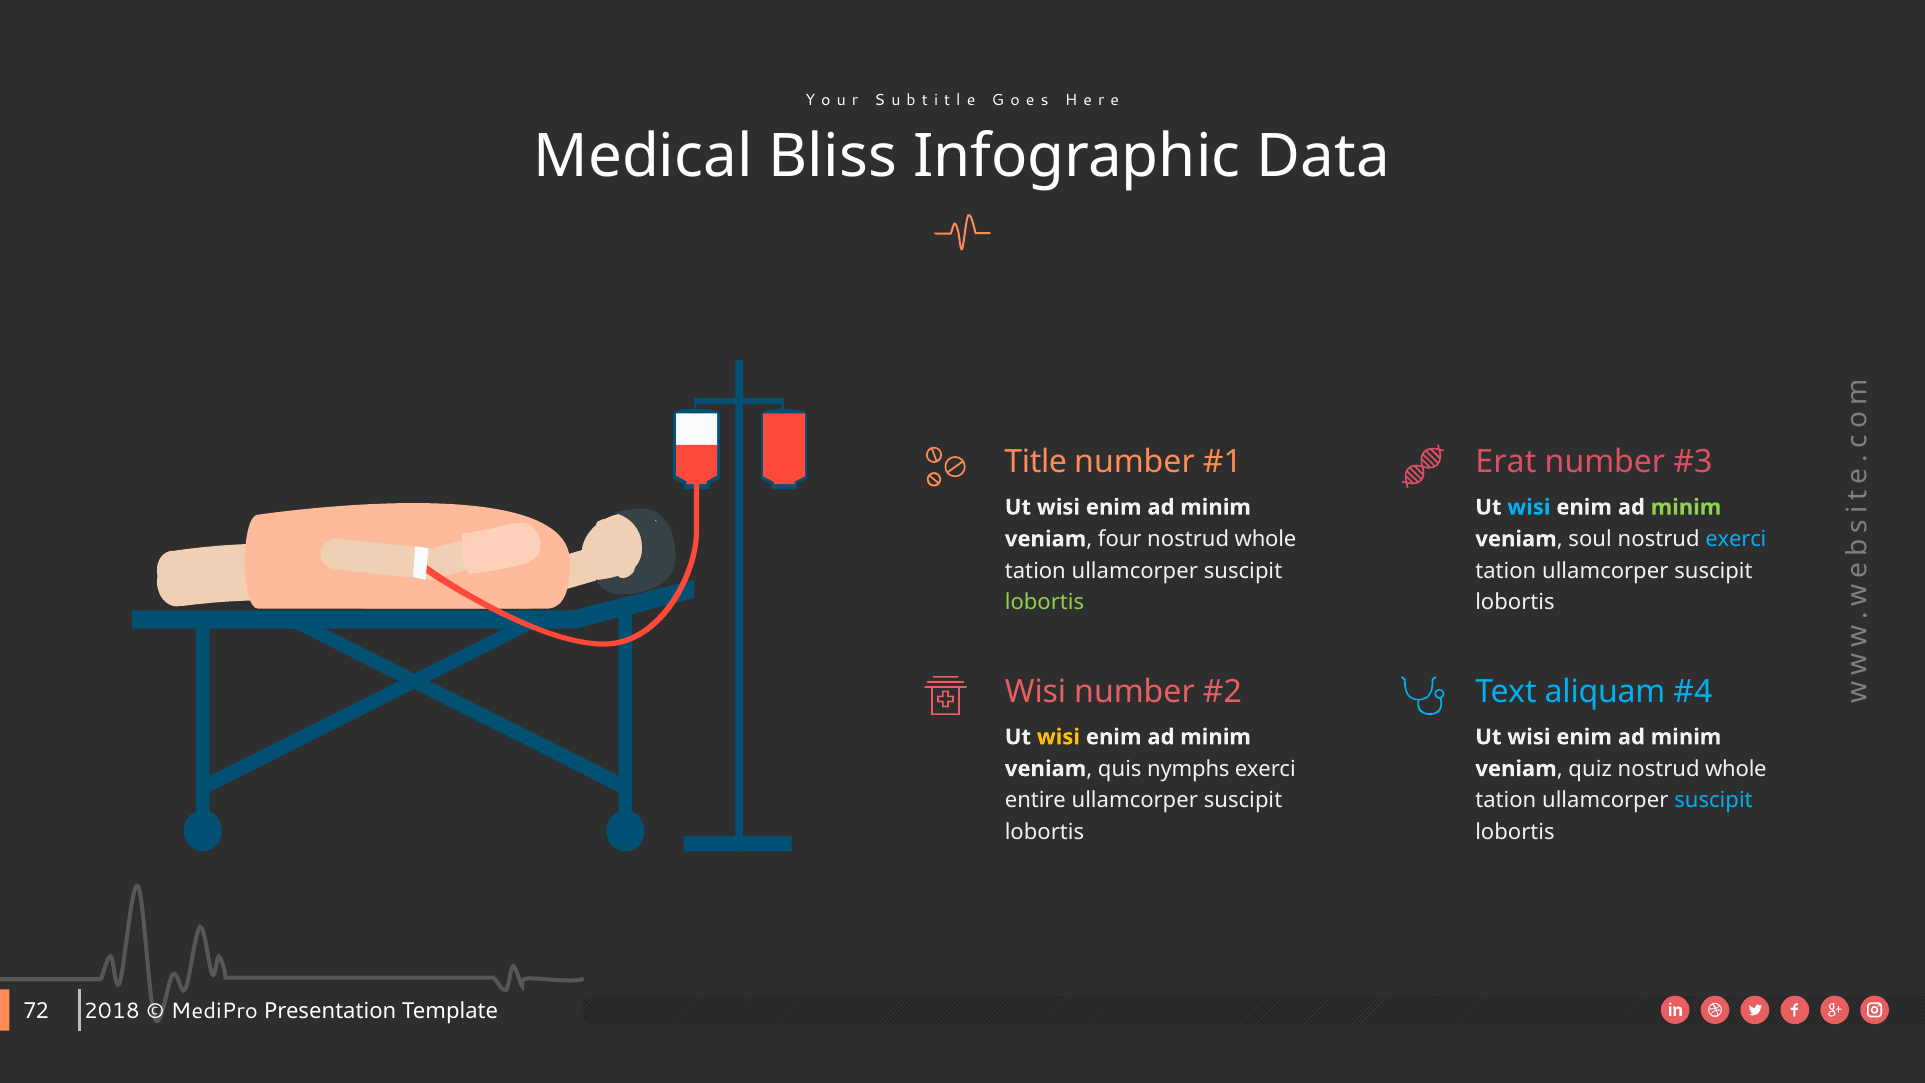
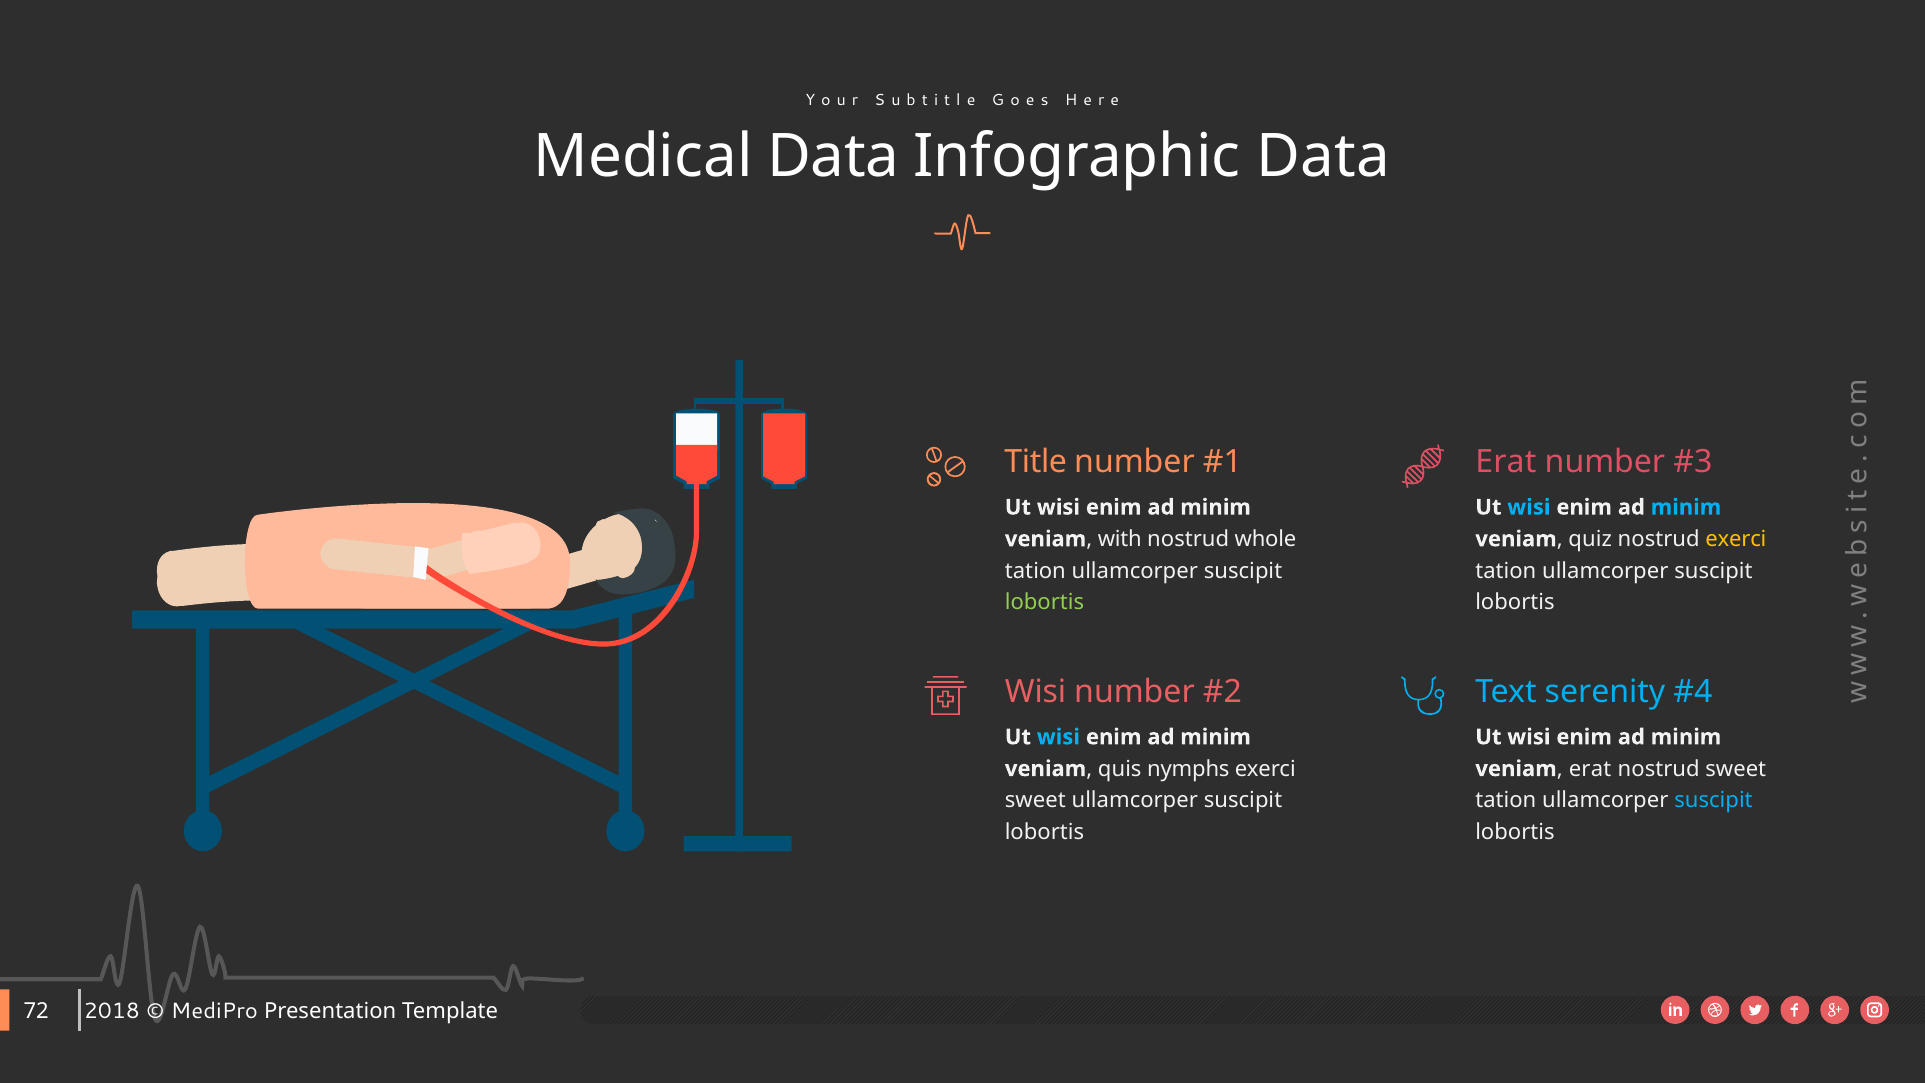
Medical Bliss: Bliss -> Data (833, 157)
minim colour: light green -> light blue (1686, 507)
four: four -> with (1120, 539)
soul: soul -> quiz (1590, 539)
exerci colour: light blue -> yellow (1736, 539)
aliquam: aliquam -> serenity (1605, 692)
wisi colour: yellow -> light blue (1058, 737)
veniam quiz: quiz -> erat (1590, 769)
whole: whole -> sweet (1736, 769)
entire: entire -> sweet (1035, 800)
